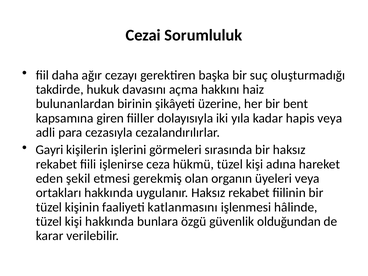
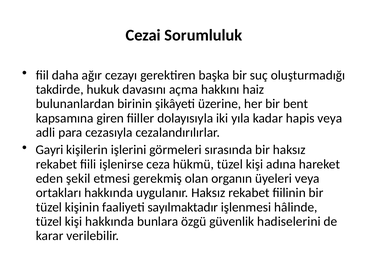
katlanmasını: katlanmasını -> sayılmaktadır (183, 207)
olduğundan: olduğundan -> hadiselerini (289, 222)
